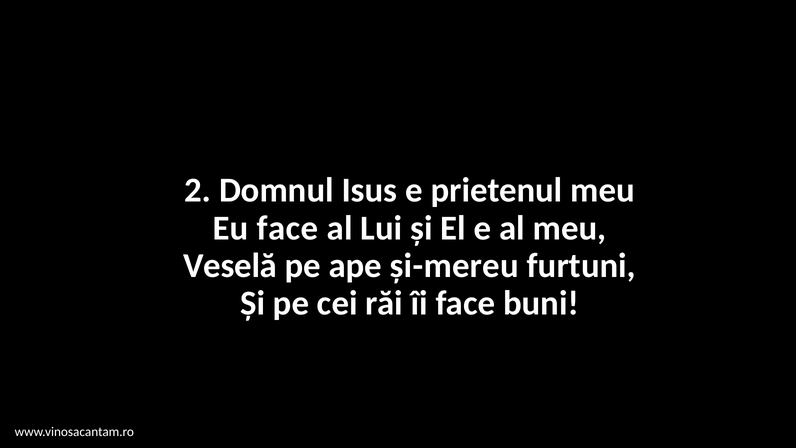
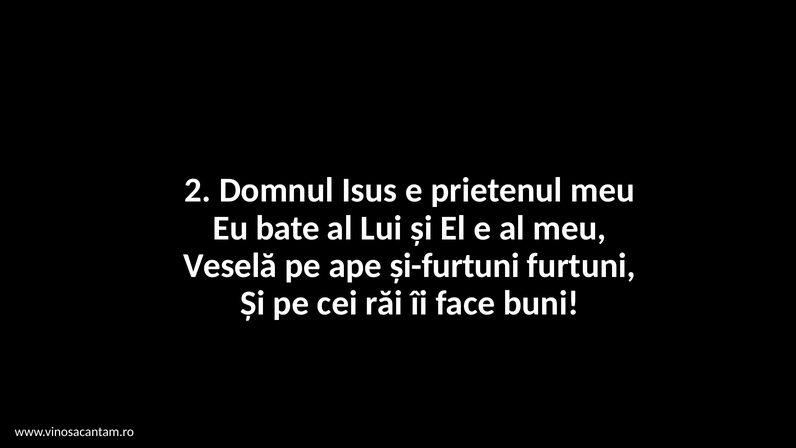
Eu face: face -> bate (288, 228)
și-mereu: și-mereu -> și-furtuni (455, 265)
